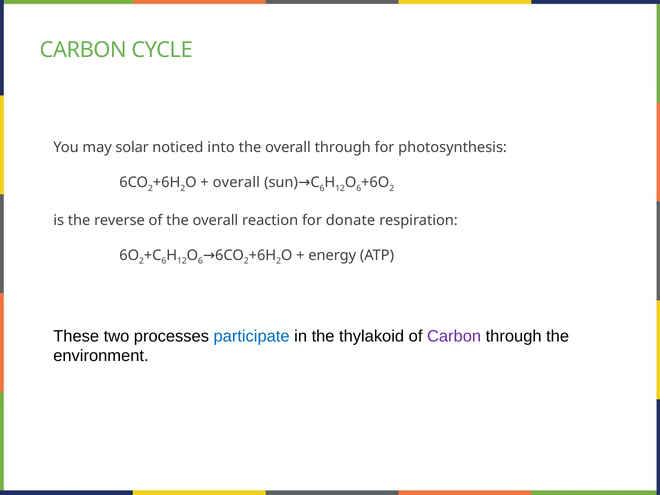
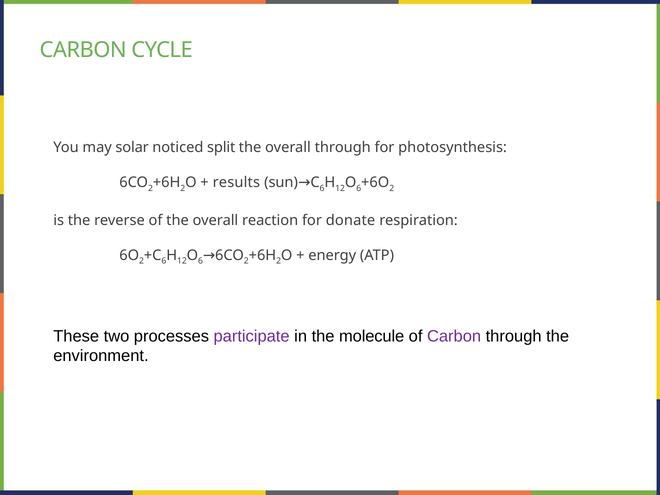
into: into -> split (221, 147)
overall: overall -> results (236, 183)
participate colour: blue -> purple (252, 336)
thylakoid: thylakoid -> molecule (372, 336)
